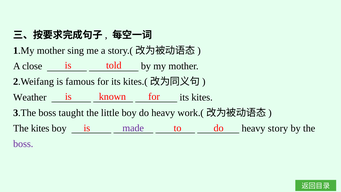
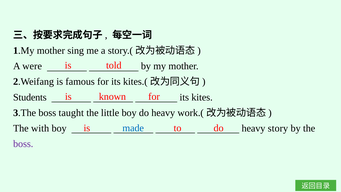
close: close -> were (32, 66)
Weather: Weather -> Students (30, 97)
made colour: purple -> blue (133, 128)
The kites: kites -> with (40, 128)
